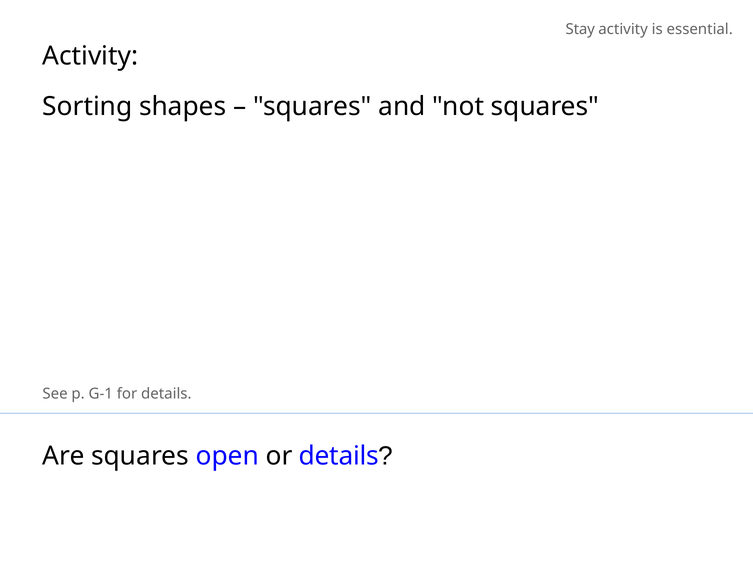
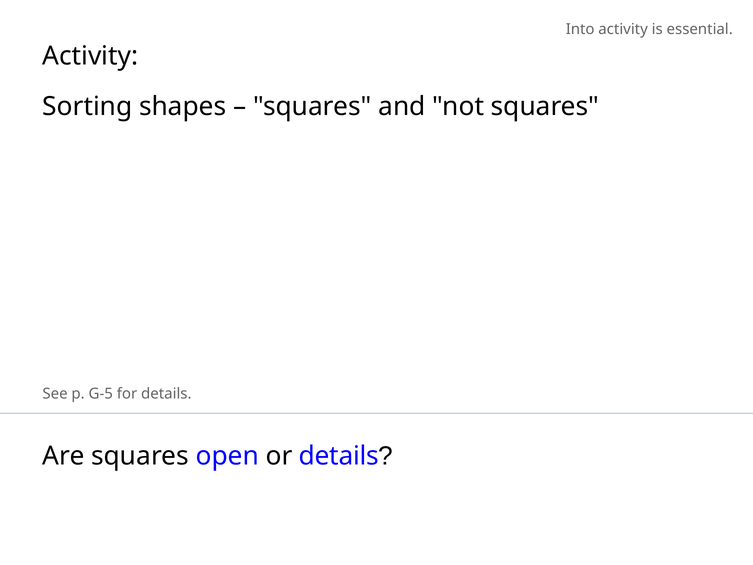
Stay: Stay -> Into (580, 29)
G-1: G-1 -> G-5 (101, 394)
